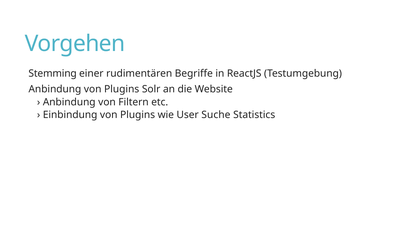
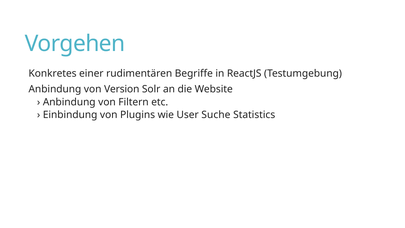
Stemming: Stemming -> Konkretes (53, 73)
Anbindung von Plugins: Plugins -> Version (122, 89)
